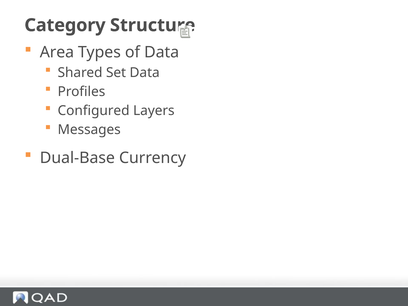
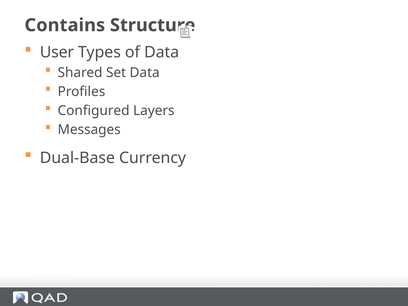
Category: Category -> Contains (65, 25)
Area: Area -> User (57, 52)
